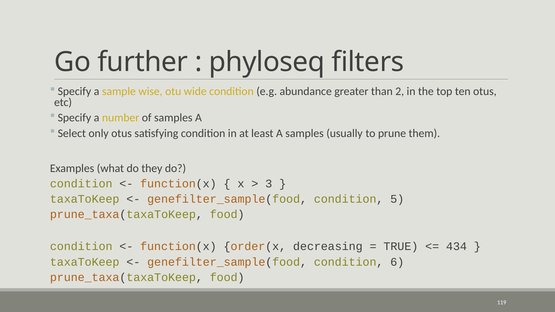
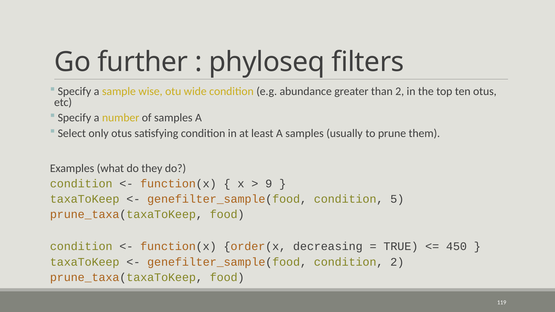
3: 3 -> 9 (269, 184)
434: 434 -> 450 (456, 247)
condition 6: 6 -> 2 (397, 262)
